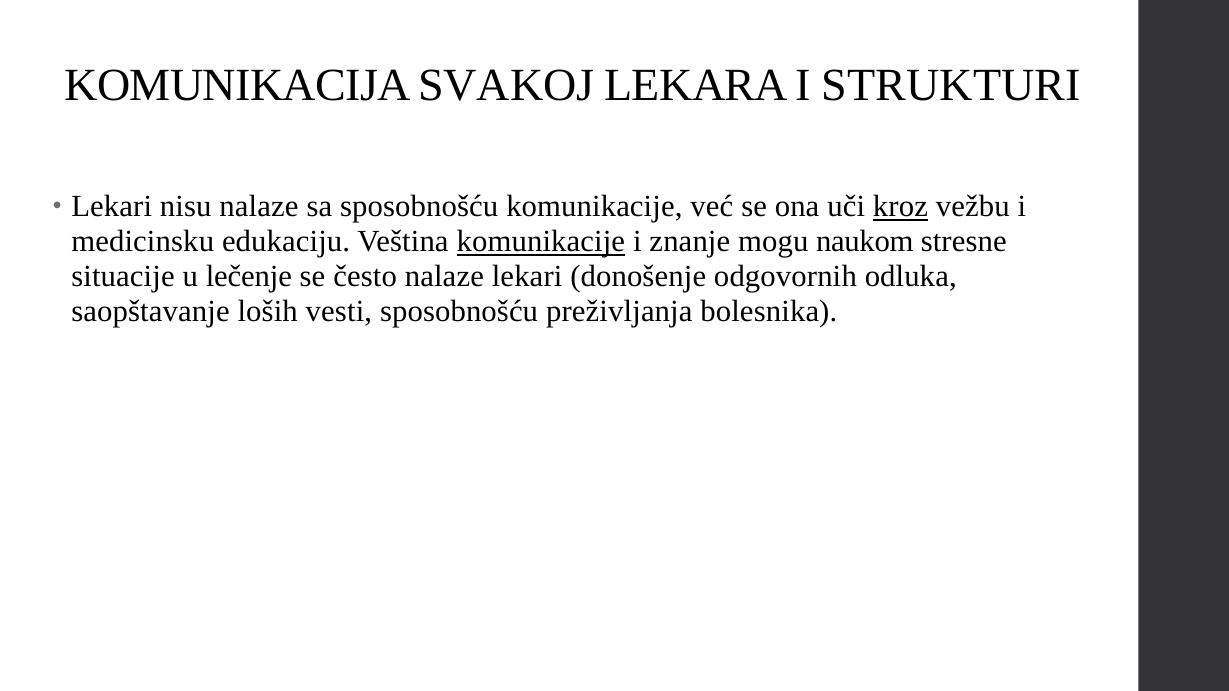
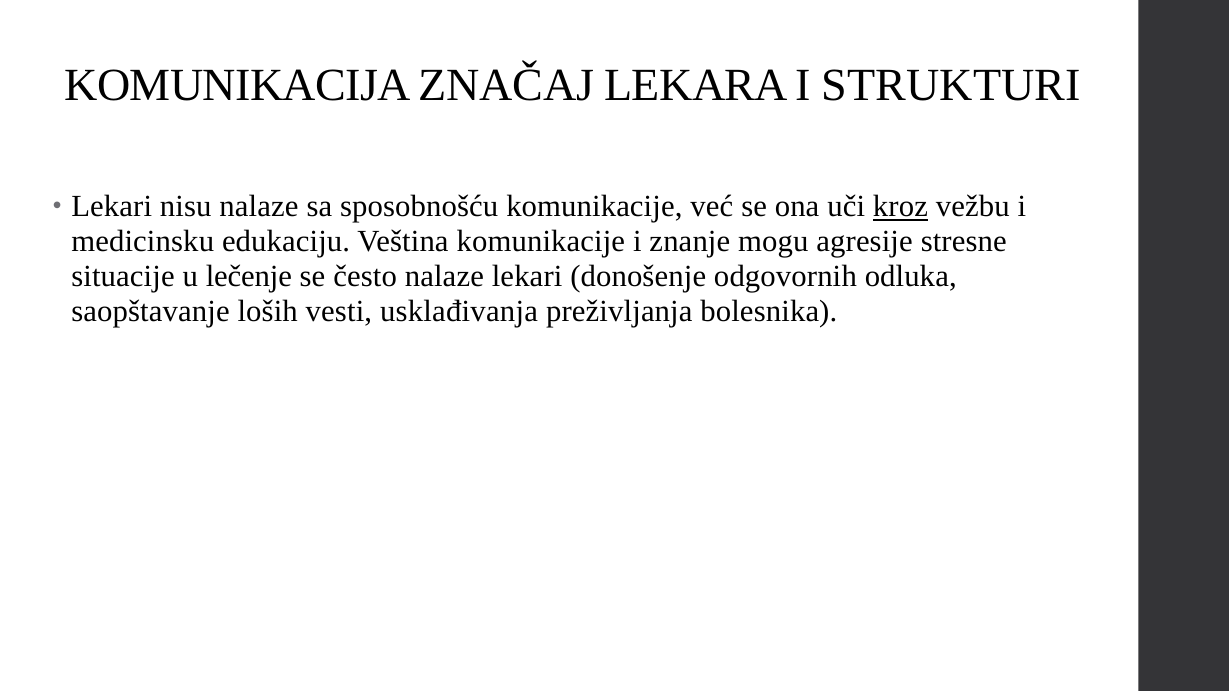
SVAKOJ: SVAKOJ -> ZNAČAJ (506, 85)
komunikacije underline: present -> none (541, 242)
naukom: naukom -> agresije (865, 242)
vesti sposobnošću: sposobnošću -> usklađivanja (459, 312)
